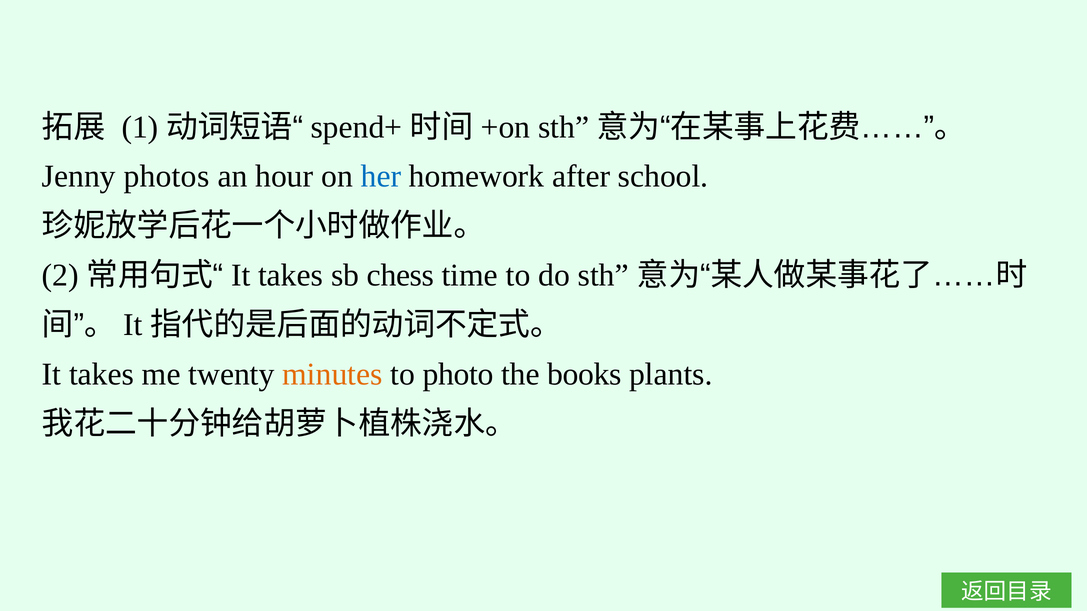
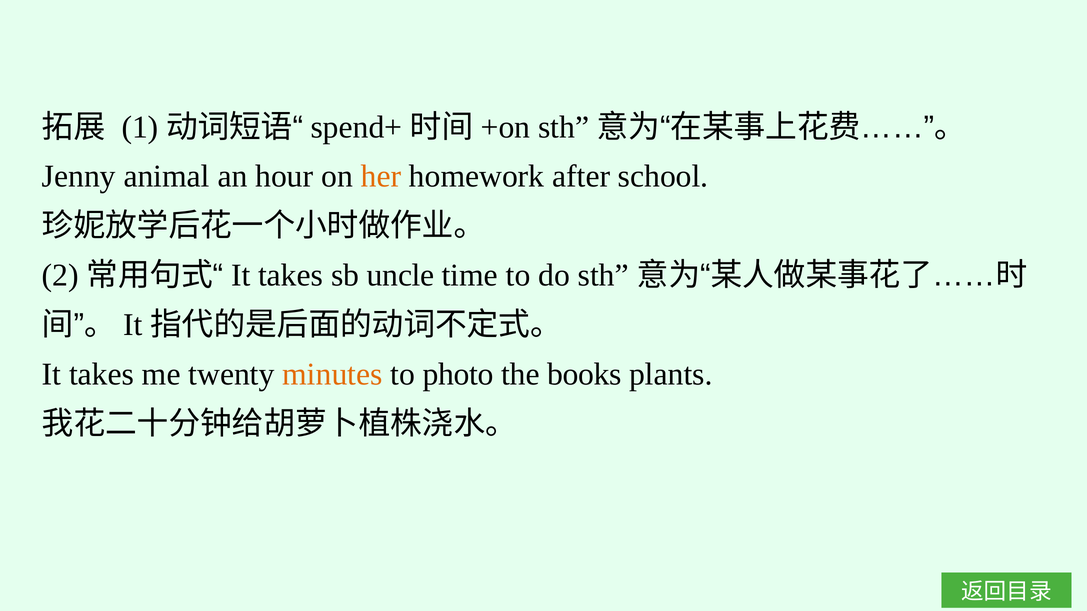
photos: photos -> animal (167, 177)
her colour: blue -> orange (381, 177)
chess: chess -> uncle (401, 276)
